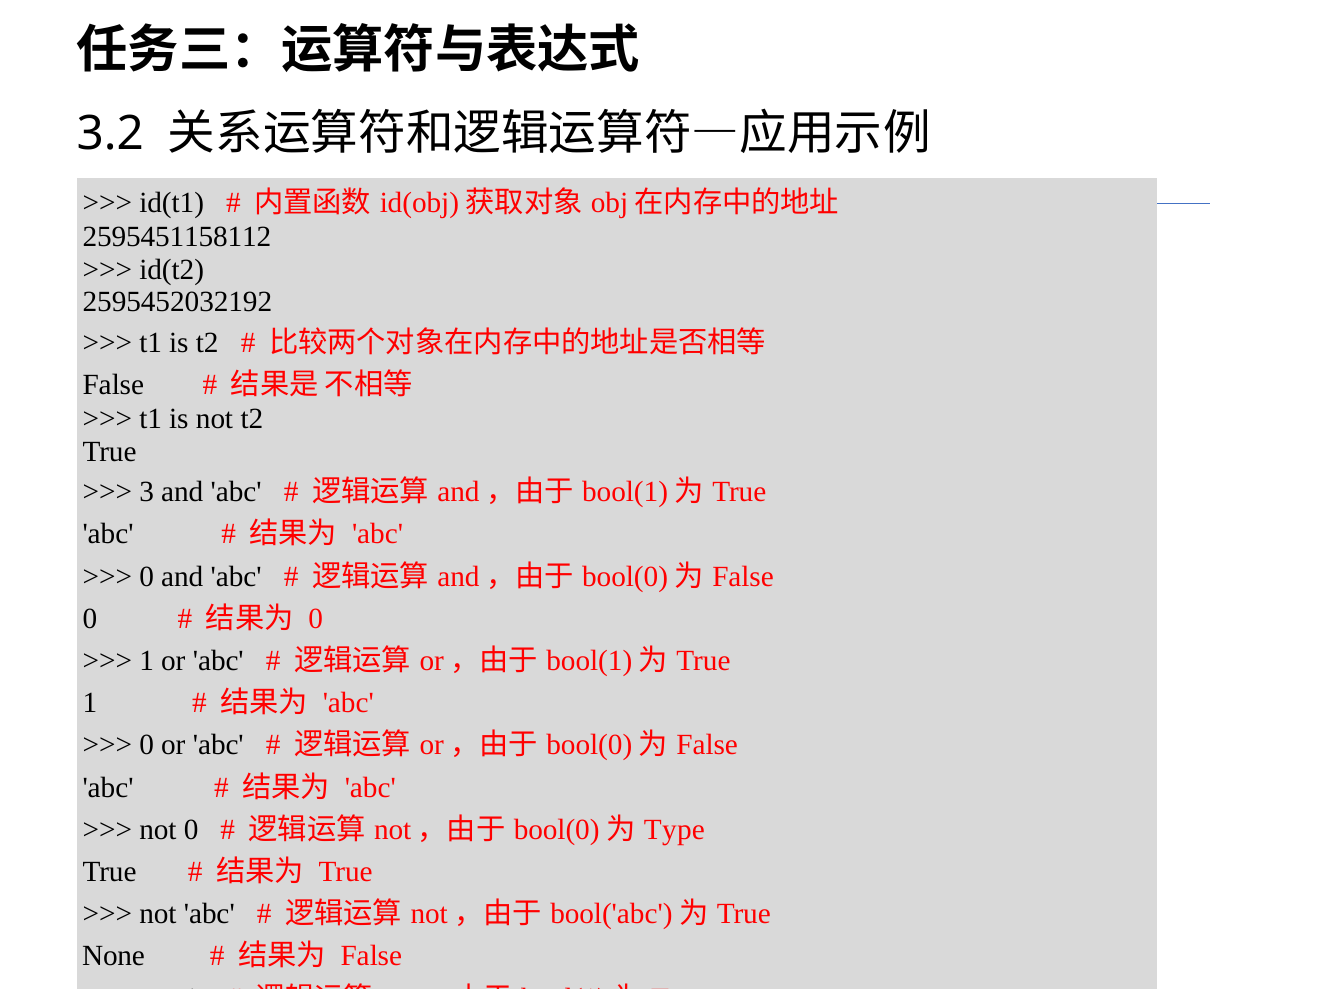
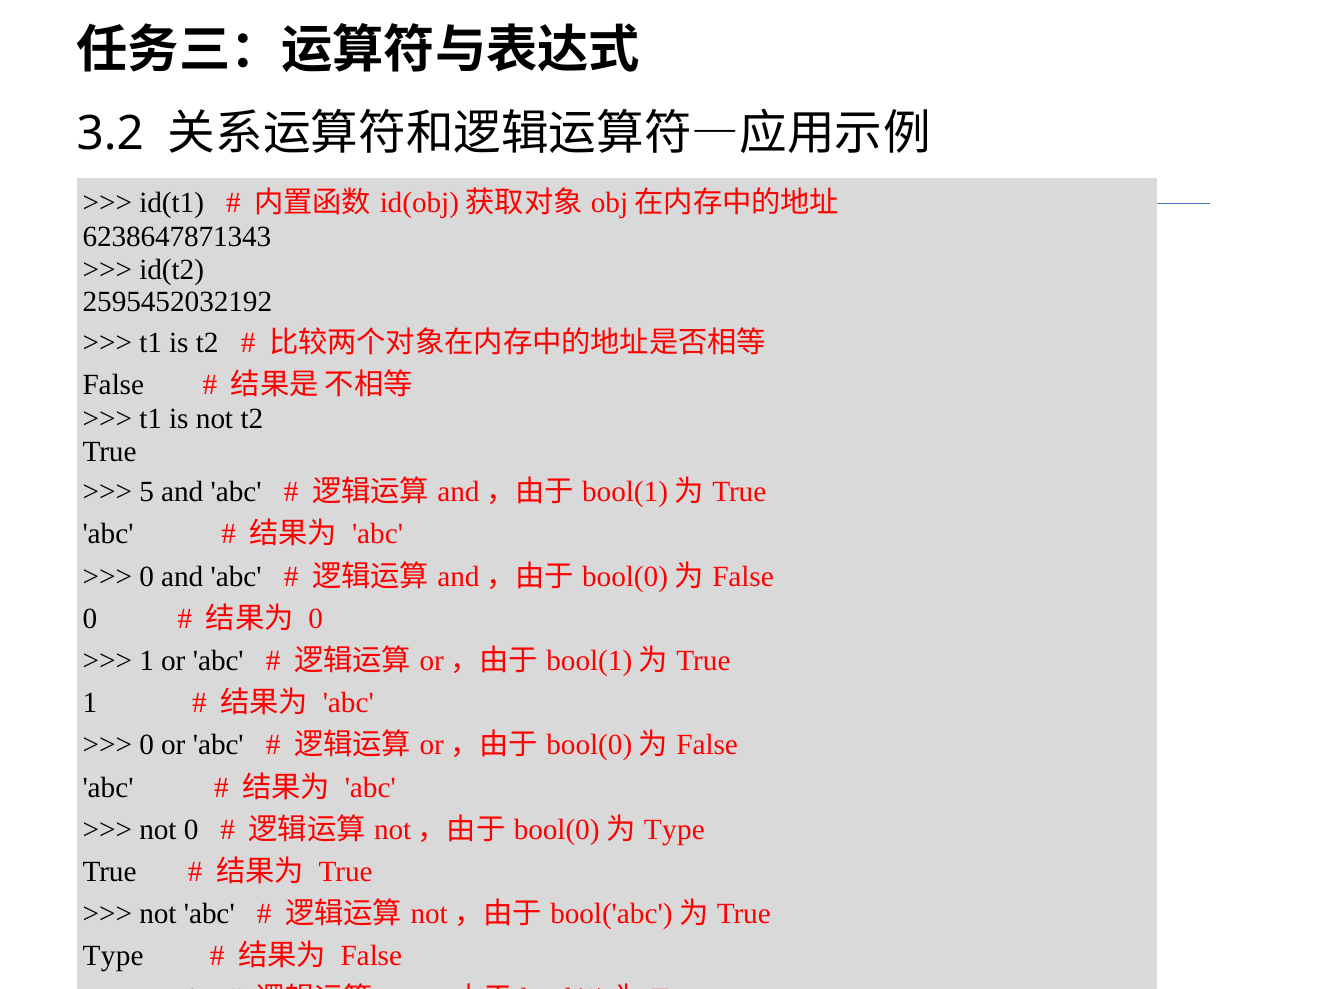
2595451158112: 2595451158112 -> 6238647871343 (177, 237)
3: 3 -> 5 (147, 492)
None: None -> Type (113, 957)
